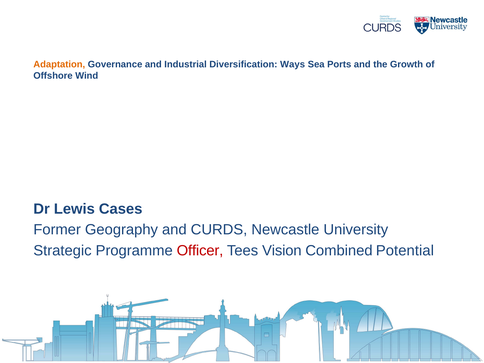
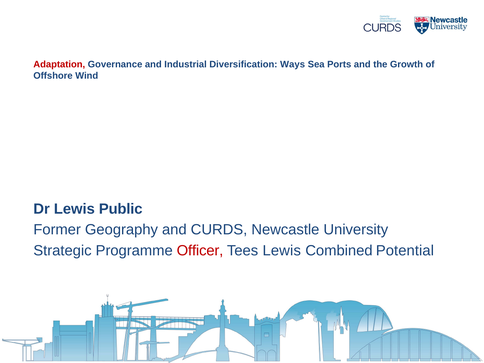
Adaptation colour: orange -> red (59, 64)
Cases: Cases -> Public (121, 209)
Tees Vision: Vision -> Lewis (282, 250)
